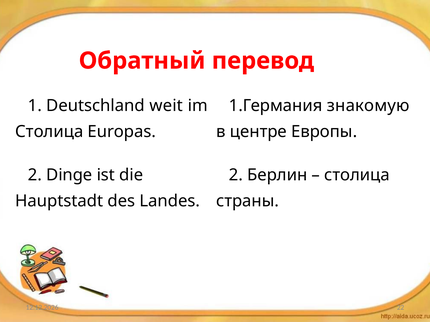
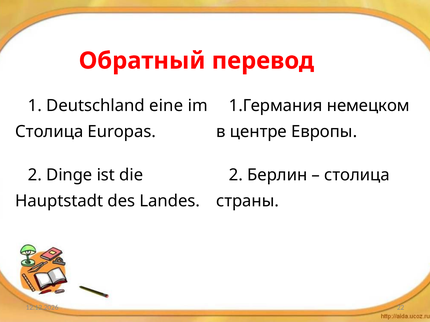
weit: weit -> eine (166, 106)
знакомую: знакомую -> немецком (368, 106)
